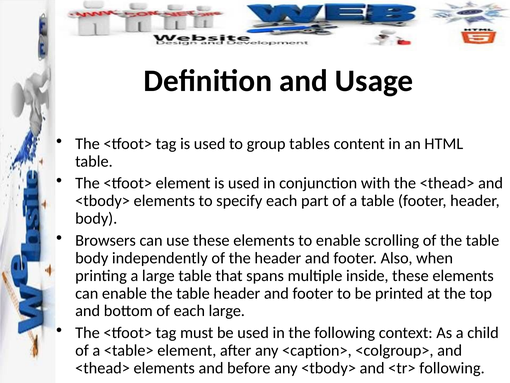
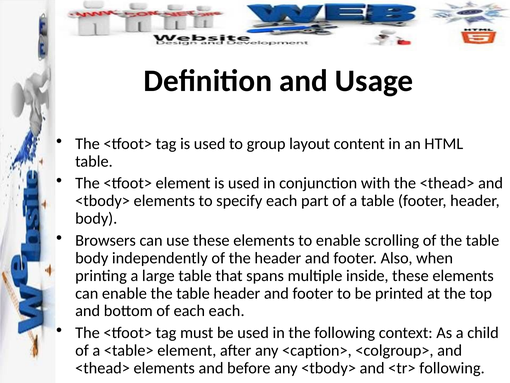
tables: tables -> layout (310, 144)
each large: large -> each (227, 311)
